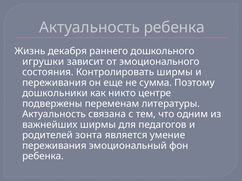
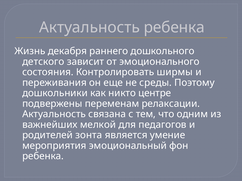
игрушки: игрушки -> детского (43, 62)
сумма: сумма -> среды (156, 83)
литературы: литературы -> релаксации (171, 104)
важнейших ширмы: ширмы -> мелкой (98, 125)
переживания: переживания -> мероприятия (54, 146)
